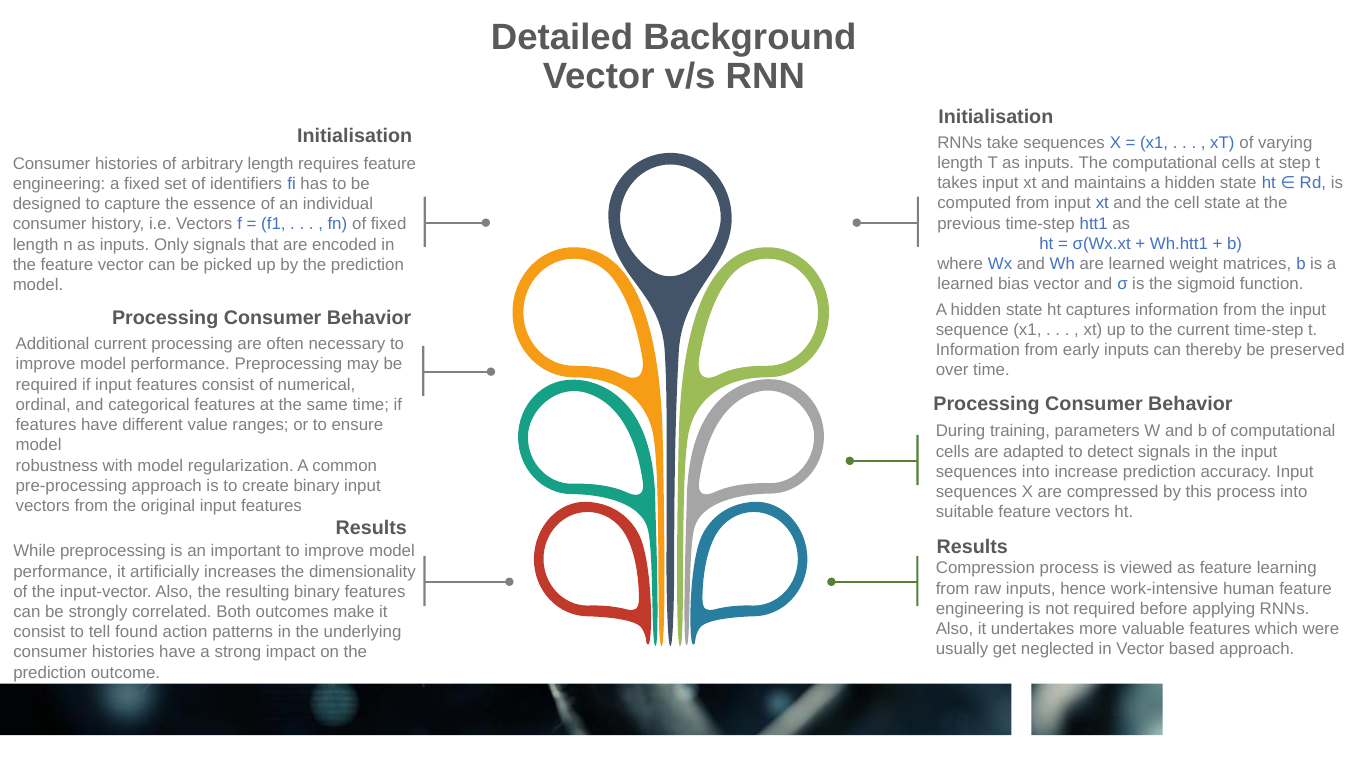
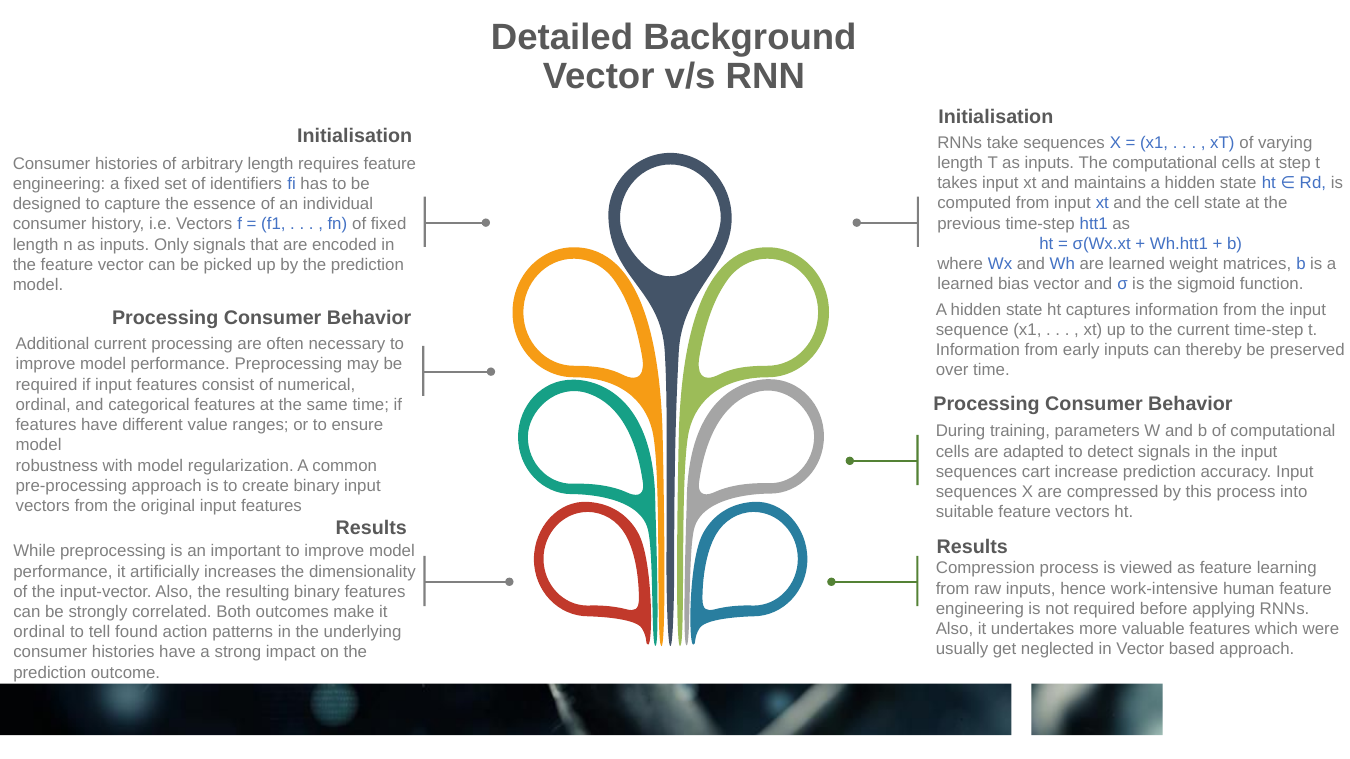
sequences into: into -> cart (1036, 472)
consist: consist -> ordinal (39, 633)
